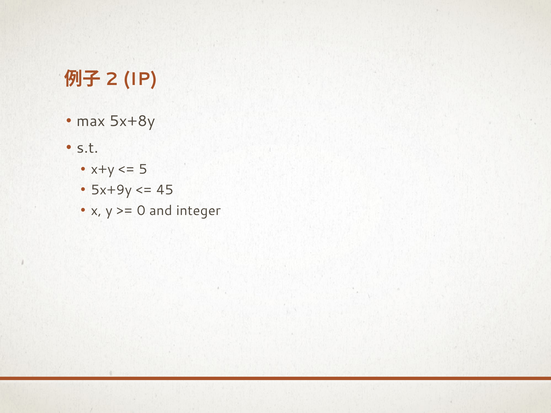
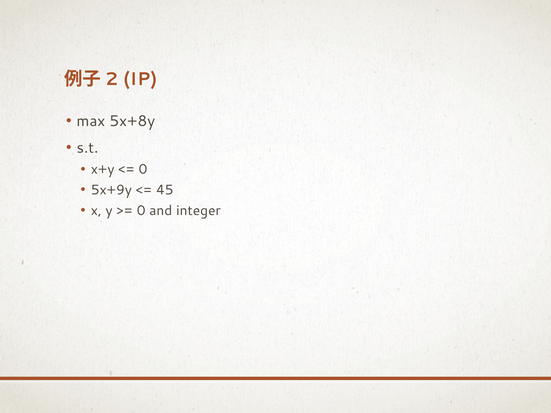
5: 5 -> 0 (143, 169)
